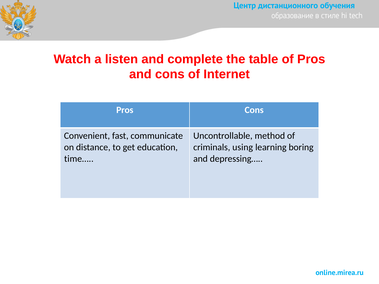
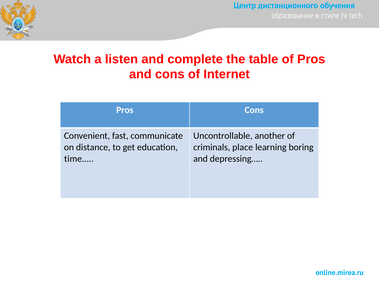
method: method -> another (270, 136)
using: using -> place (243, 147)
